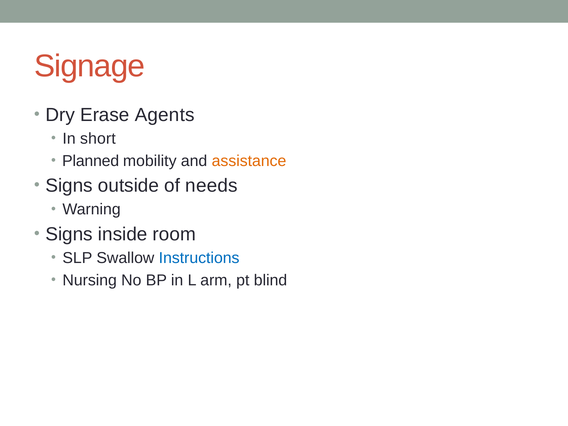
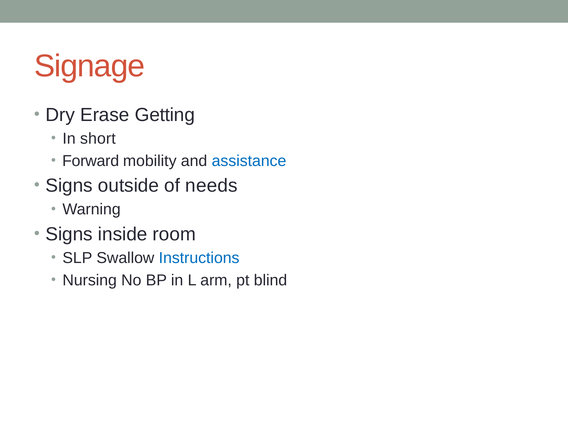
Agents: Agents -> Getting (165, 115)
Planned: Planned -> Forward (91, 161)
assistance colour: orange -> blue (249, 161)
